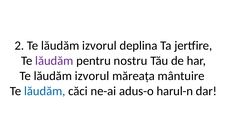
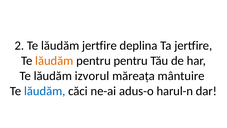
2 Te lăudăm izvorul: izvorul -> jertfire (99, 45)
lăudăm colour: purple -> orange (54, 61)
pentru nostru: nostru -> pentru (131, 61)
